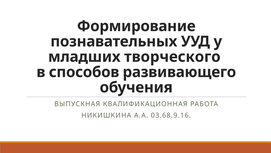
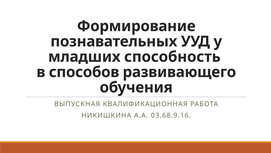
творческого: творческого -> способность (172, 57)
